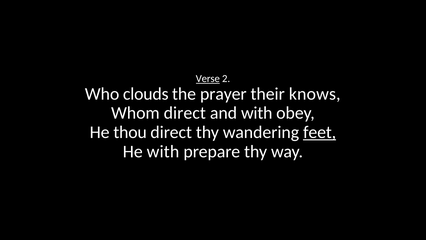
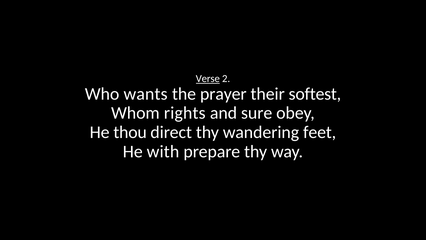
clouds: clouds -> wants (146, 94)
knows: knows -> softest (315, 94)
Whom direct: direct -> rights (185, 113)
and with: with -> sure (257, 113)
feet underline: present -> none (320, 132)
